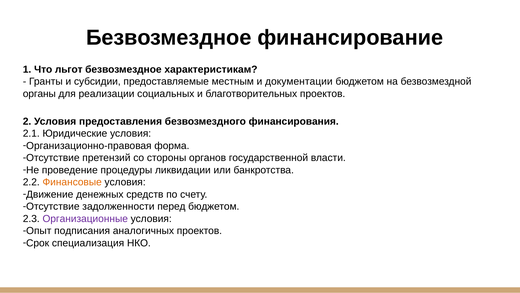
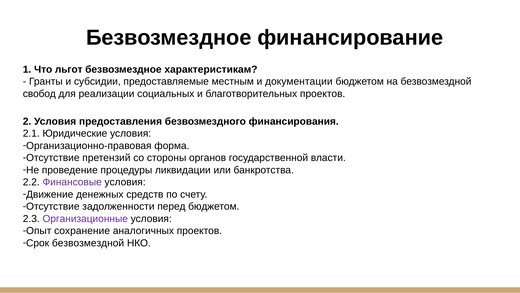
органы: органы -> свобод (39, 94)
Финансовые colour: orange -> purple (72, 182)
подписания: подписания -> сохранение (82, 231)
Срок специализация: специализация -> безвозмездной (88, 243)
